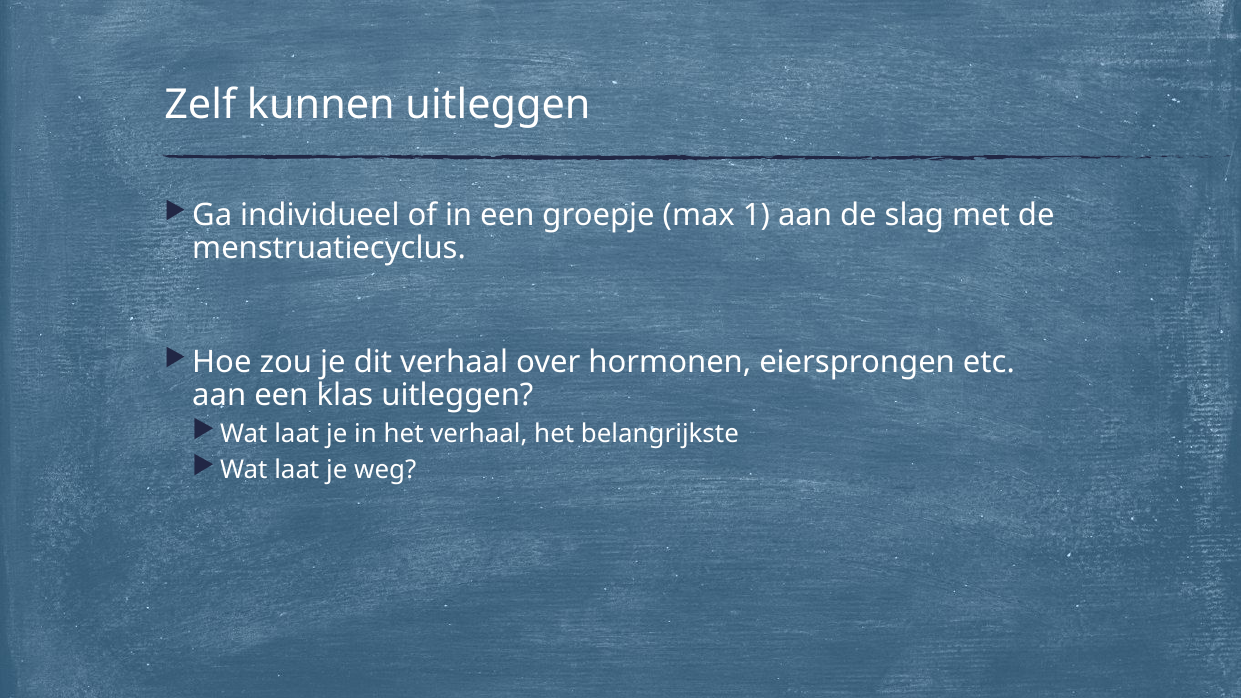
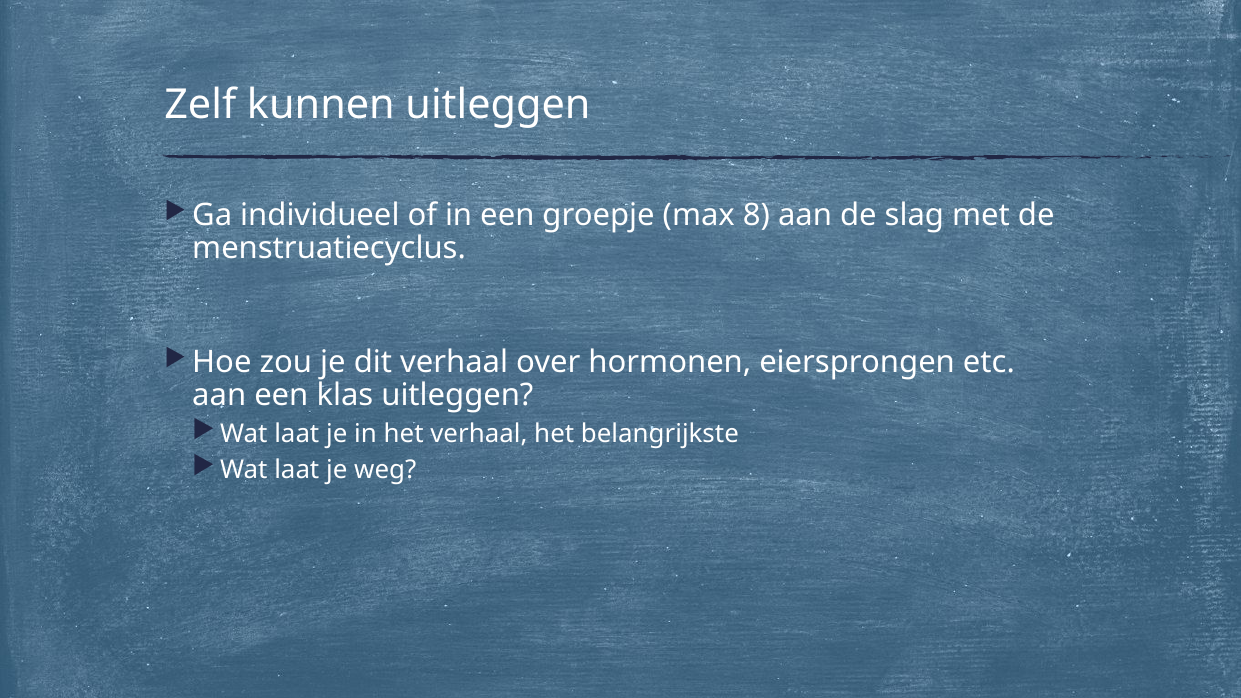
1: 1 -> 8 (756, 215)
